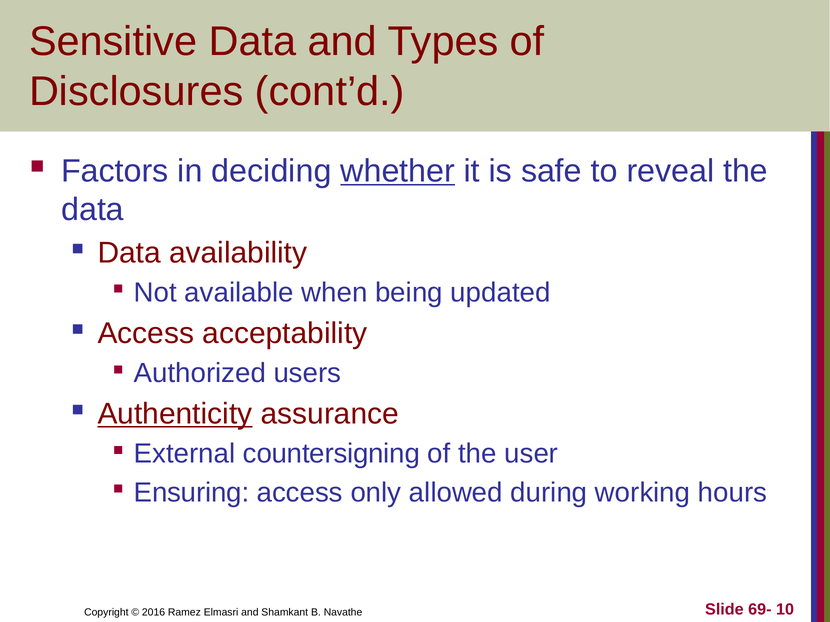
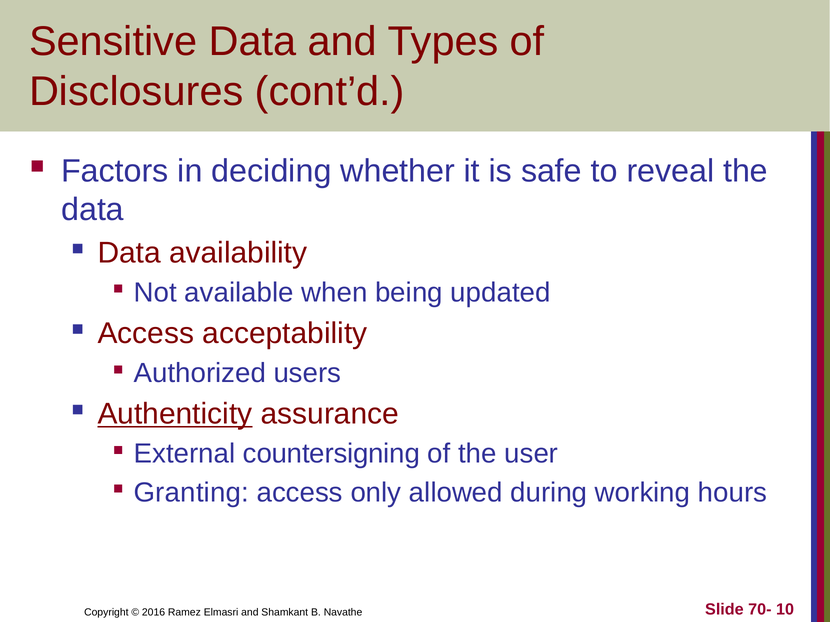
whether underline: present -> none (398, 171)
Ensuring: Ensuring -> Granting (191, 493)
69-: 69- -> 70- (760, 610)
